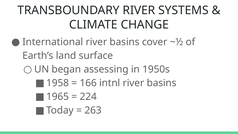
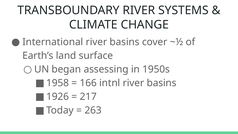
1965: 1965 -> 1926 (58, 97)
224: 224 -> 217 (88, 97)
